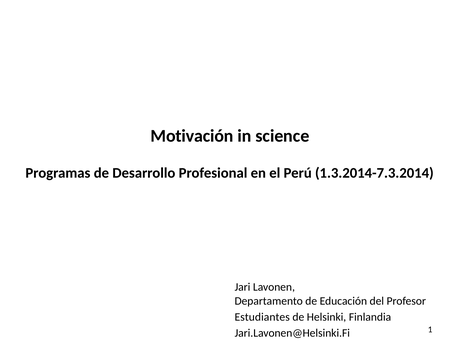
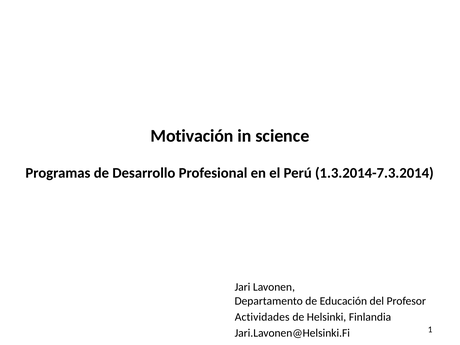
Estudiantes: Estudiantes -> Actividades (262, 317)
